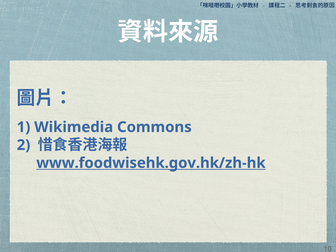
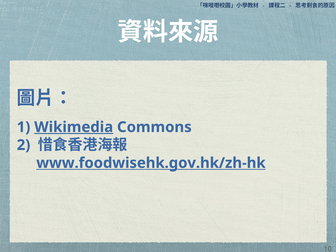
Wikimedia underline: none -> present (74, 127)
